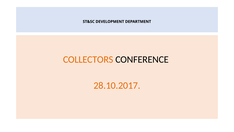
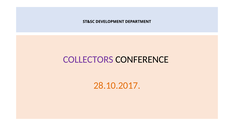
COLLECTORS colour: orange -> purple (88, 59)
